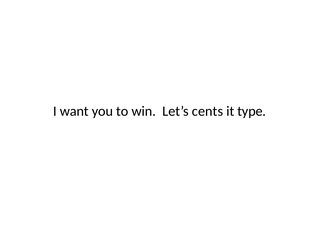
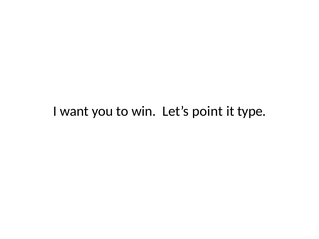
cents: cents -> point (207, 111)
